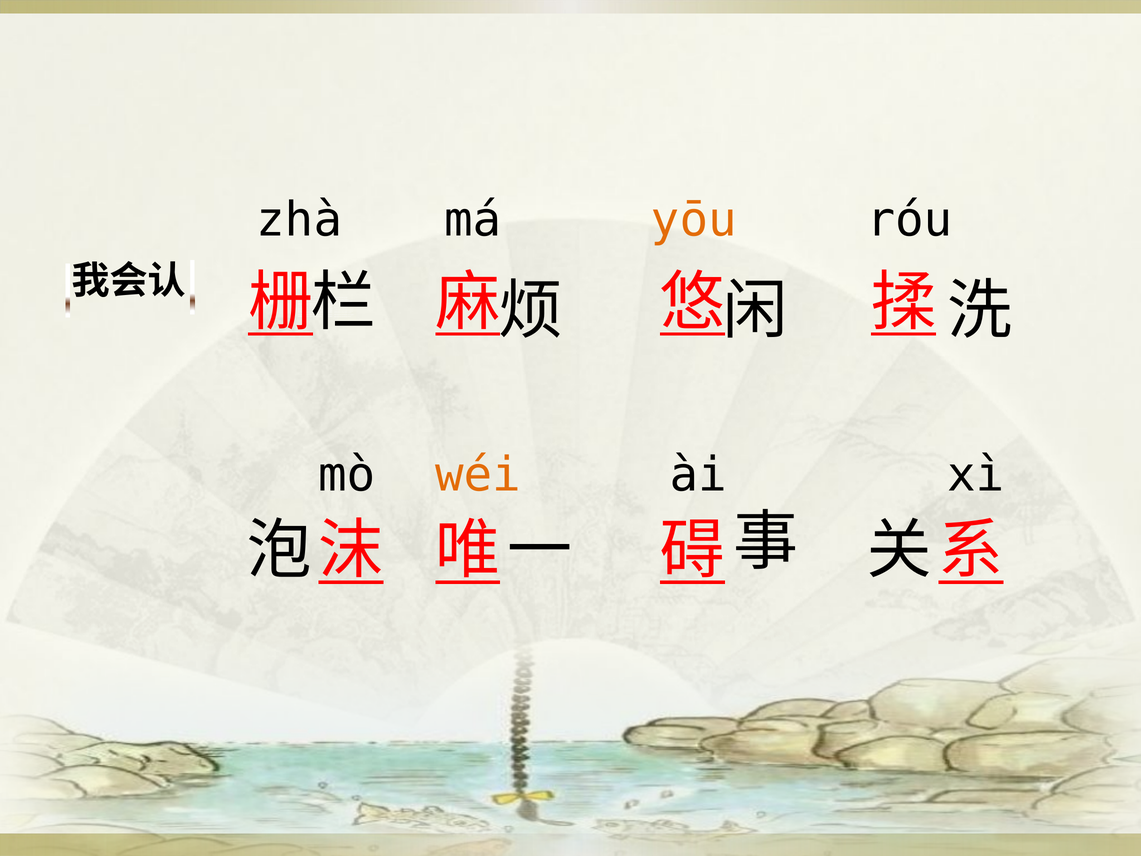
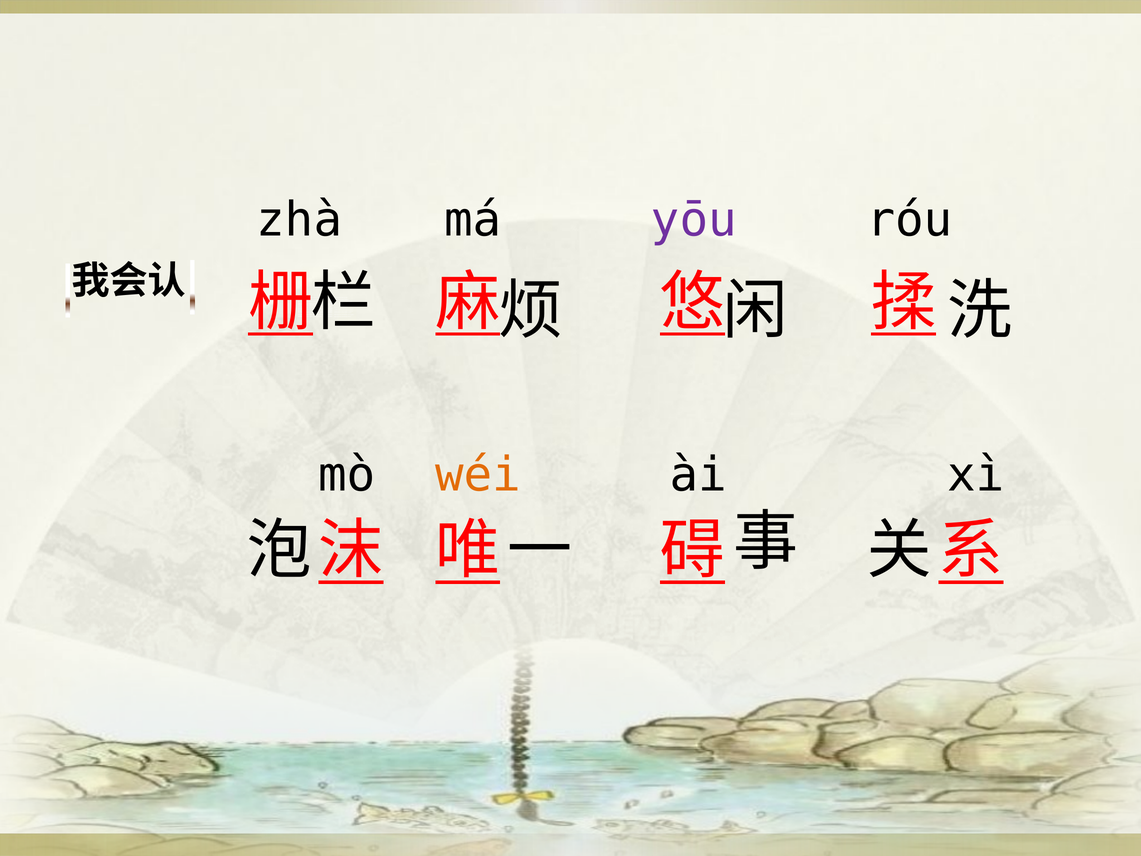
yōu colour: orange -> purple (694, 220)
